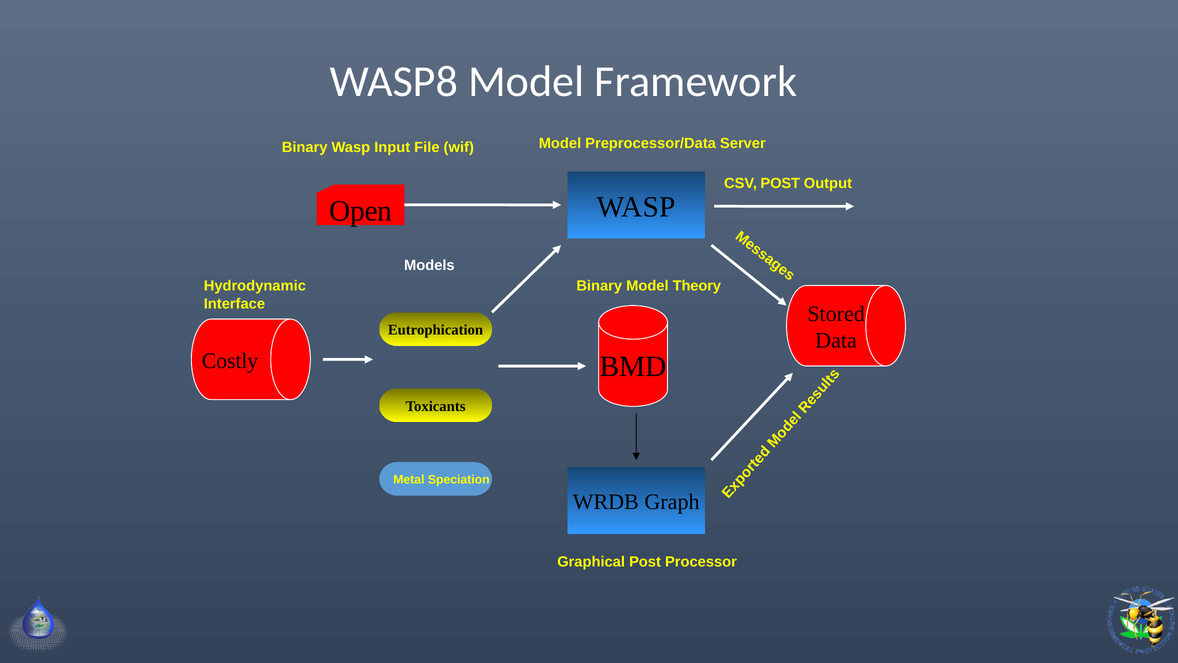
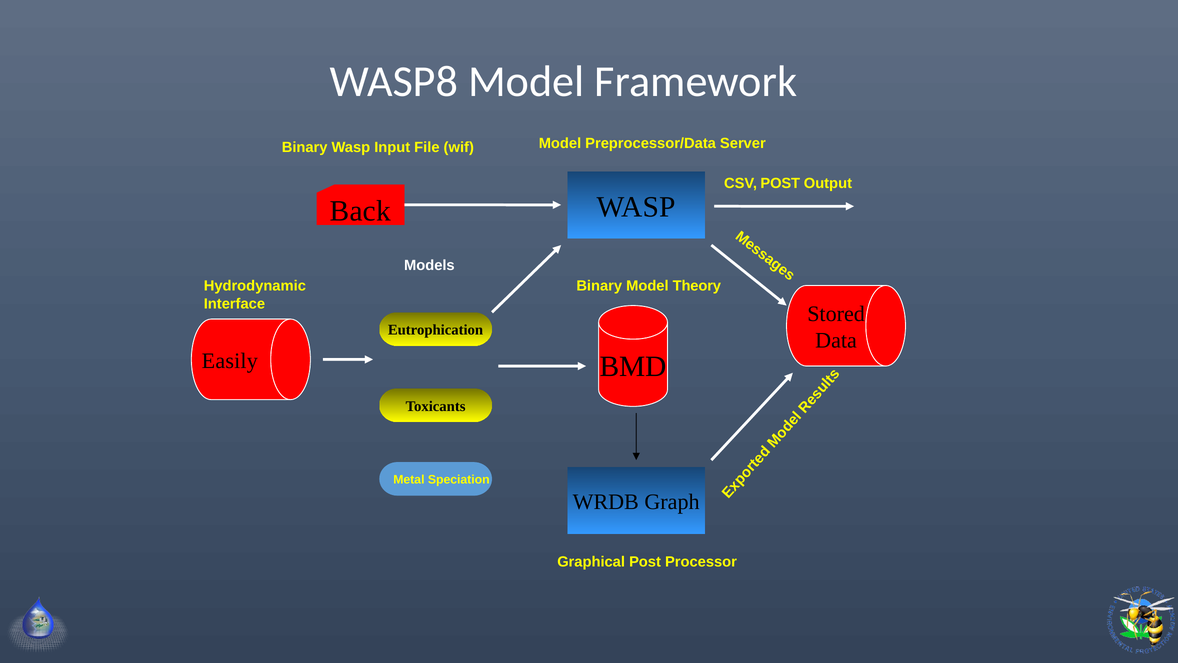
Open: Open -> Back (360, 211)
Costly: Costly -> Easily (230, 361)
